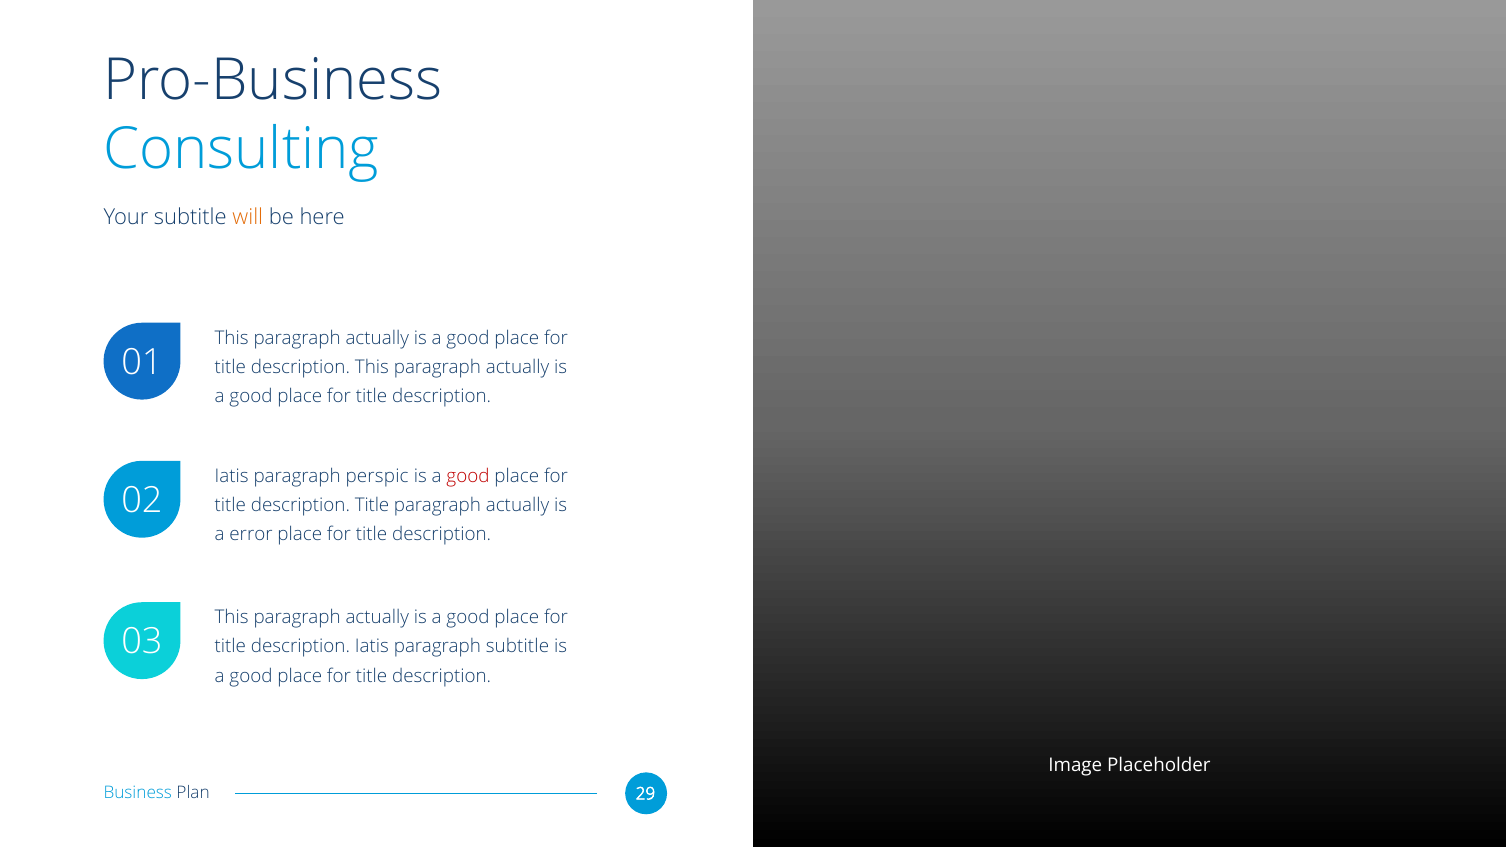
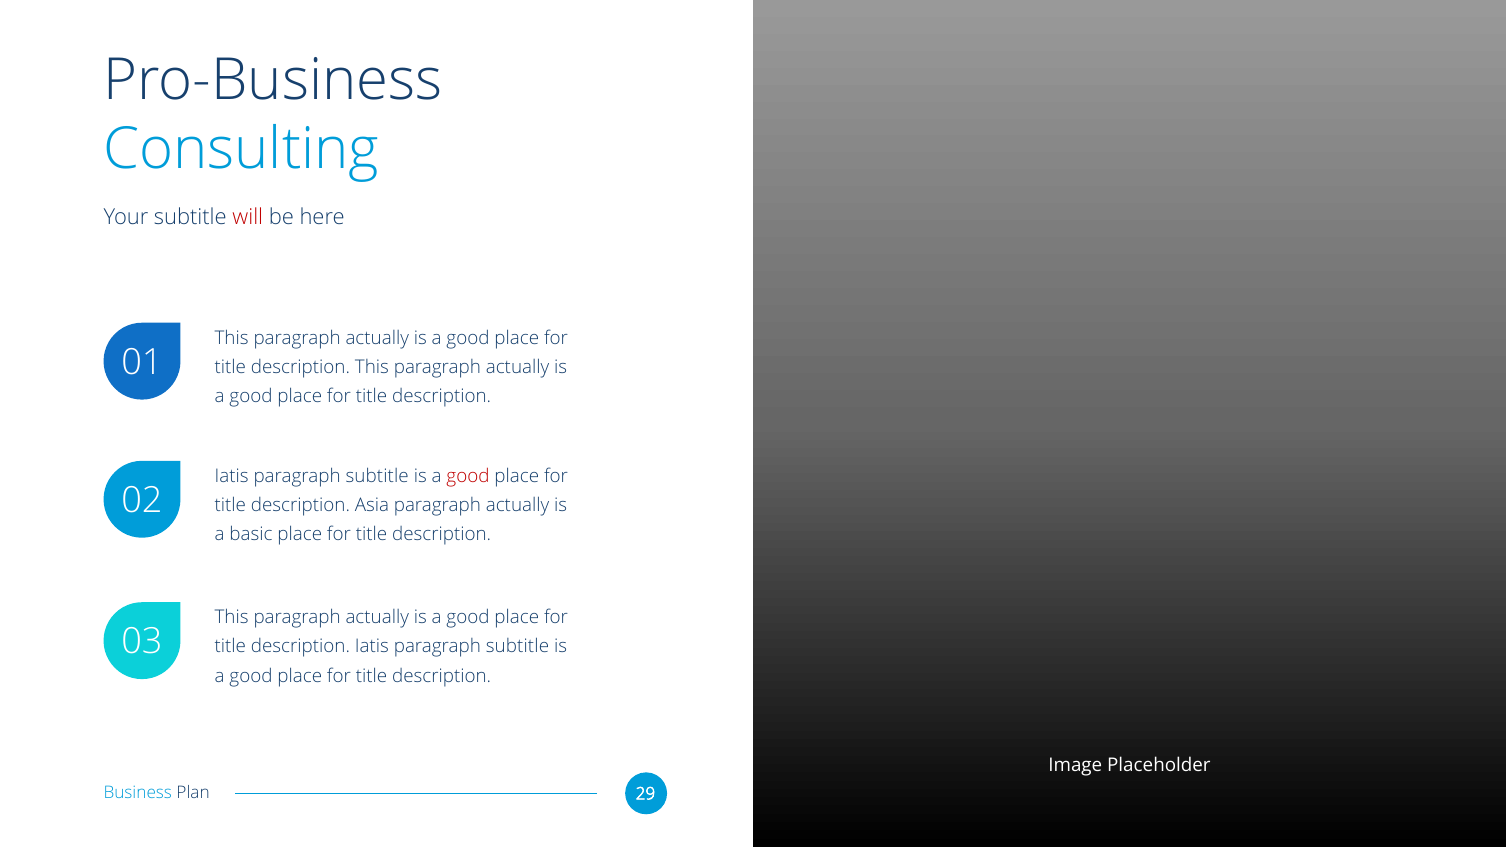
will colour: orange -> red (248, 218)
perspic: perspic -> subtitle (377, 476)
description Title: Title -> Asia (372, 505)
error: error -> basic (251, 535)
